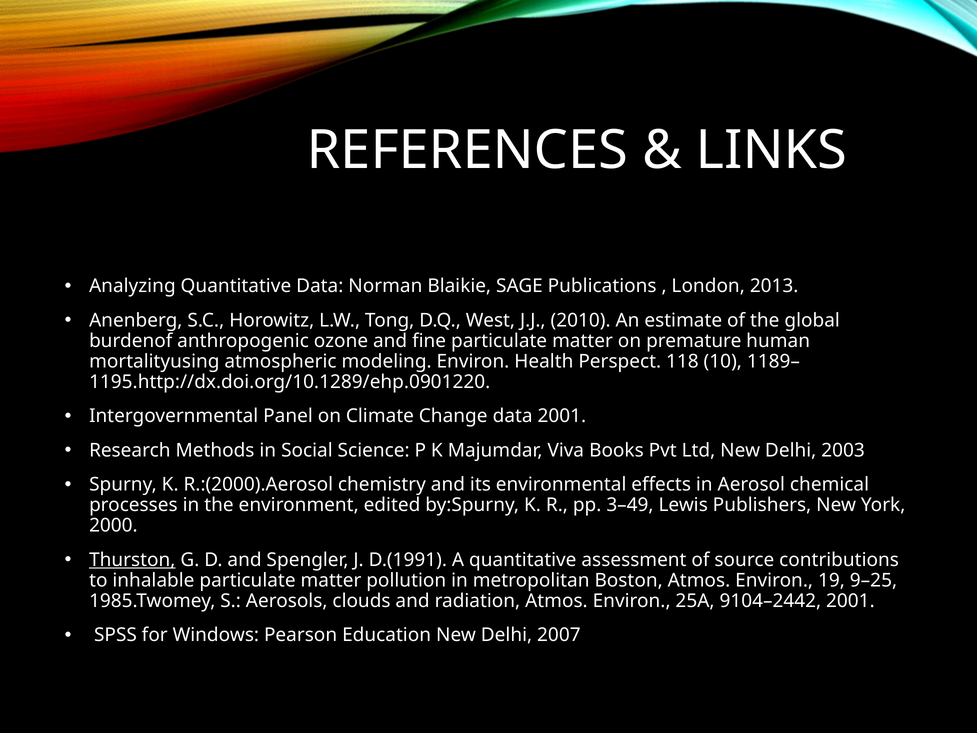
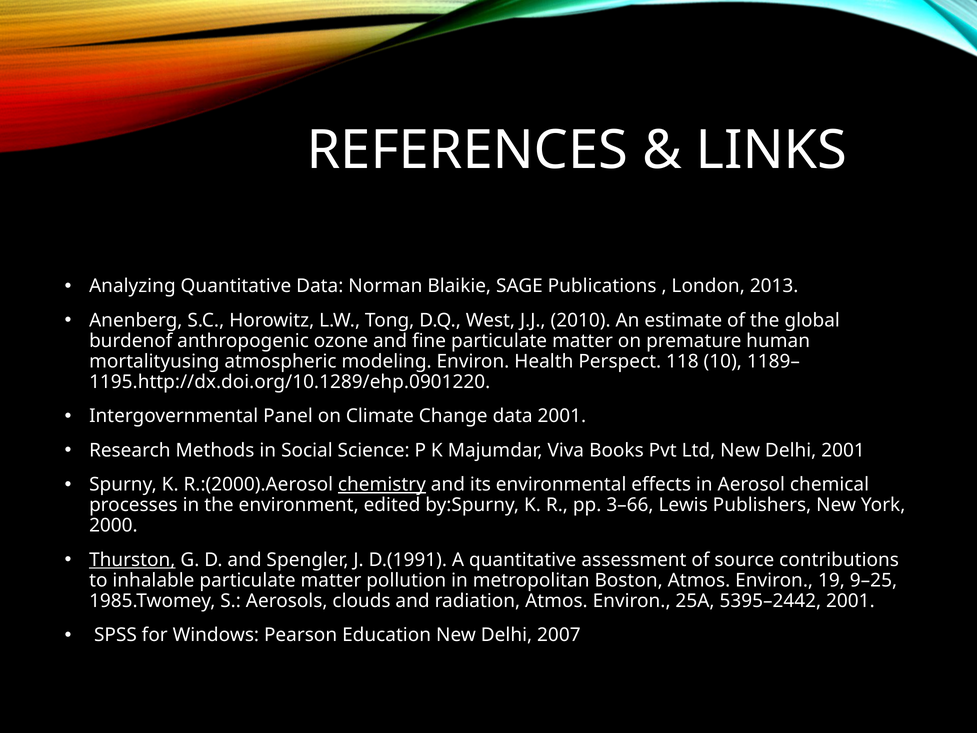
Delhi 2003: 2003 -> 2001 (843, 450)
chemistry underline: none -> present (382, 484)
3–49: 3–49 -> 3–66 (630, 505)
9104–2442: 9104–2442 -> 5395–2442 (770, 601)
